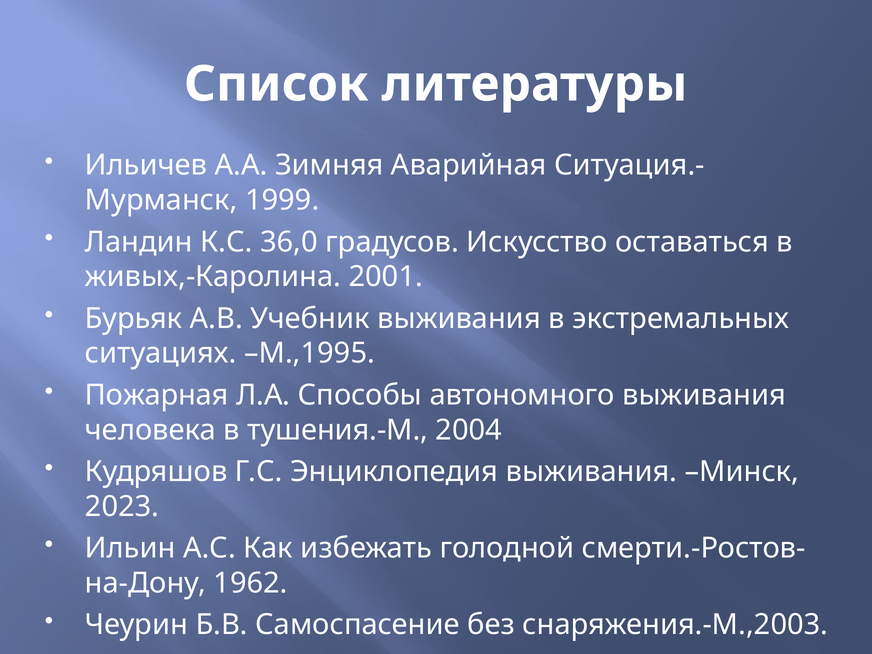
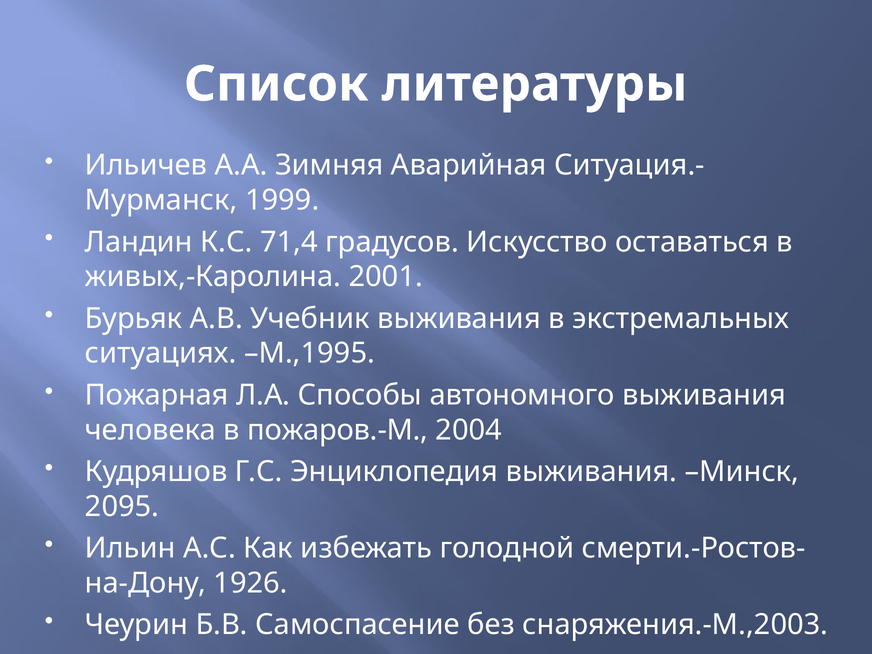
36,0: 36,0 -> 71,4 (289, 242)
тушения.-М: тушения.-М -> пожаров.-М (338, 430)
2023: 2023 -> 2095 (122, 506)
1962: 1962 -> 1926 (251, 583)
